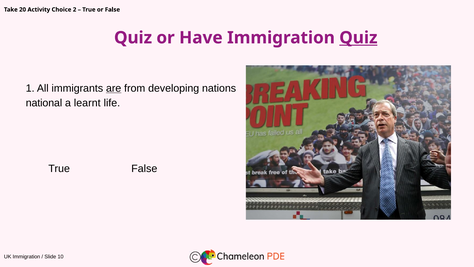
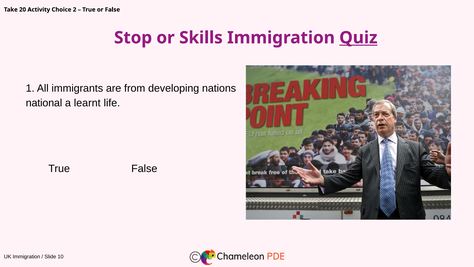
Quiz: Quiz -> Stop (133, 38)
Have: Have -> Skills (201, 38)
are underline: present -> none (114, 88)
